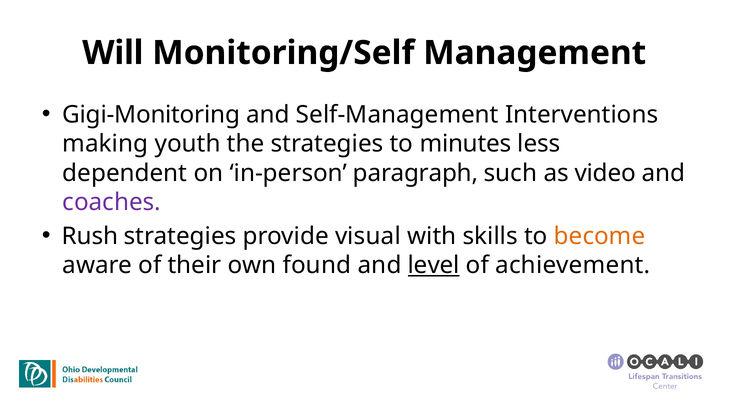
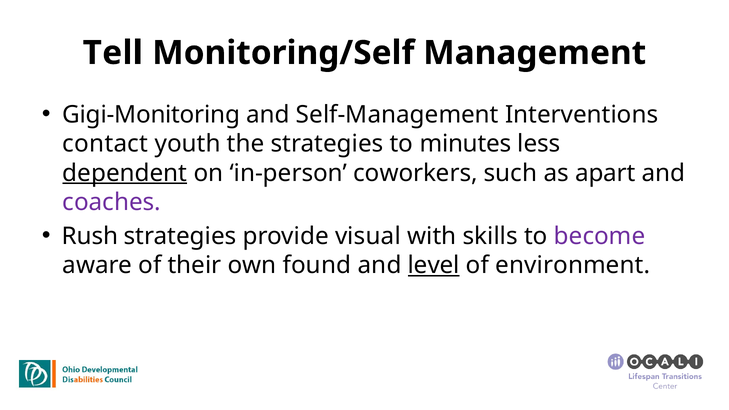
Will: Will -> Tell (113, 53)
making: making -> contact (105, 144)
dependent underline: none -> present (125, 173)
paragraph: paragraph -> coworkers (415, 173)
video: video -> apart (605, 173)
become colour: orange -> purple (600, 236)
achievement: achievement -> environment (573, 265)
